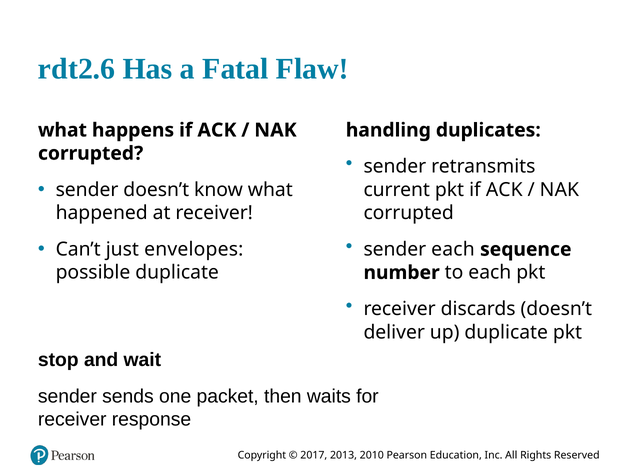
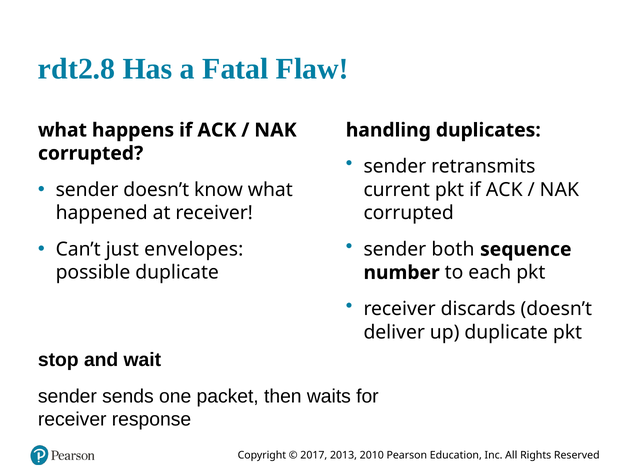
t2.6: t2.6 -> t2.8 (92, 69)
sender each: each -> both (453, 249)
